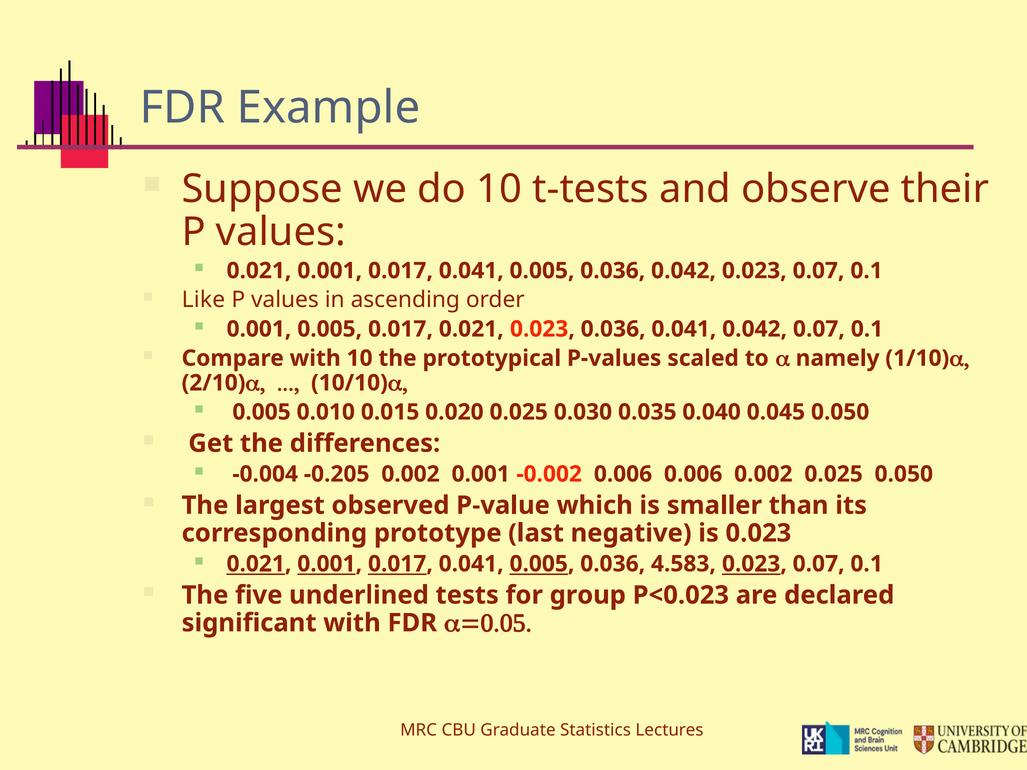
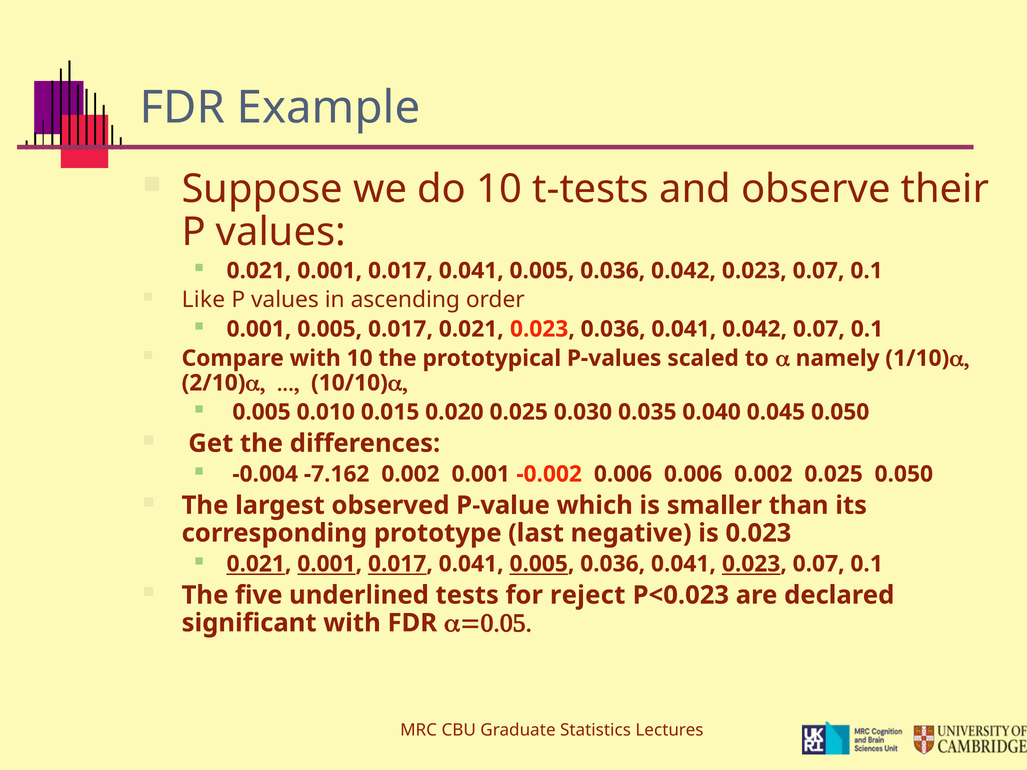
-0.205: -0.205 -> -7.162 (337, 474)
0.005 0.036 4.583: 4.583 -> 0.041 (683, 564)
group: group -> reject (588, 595)
